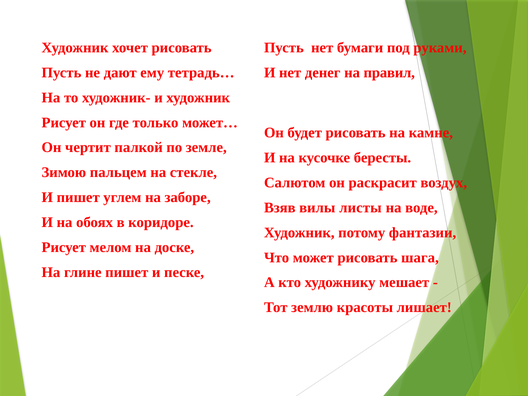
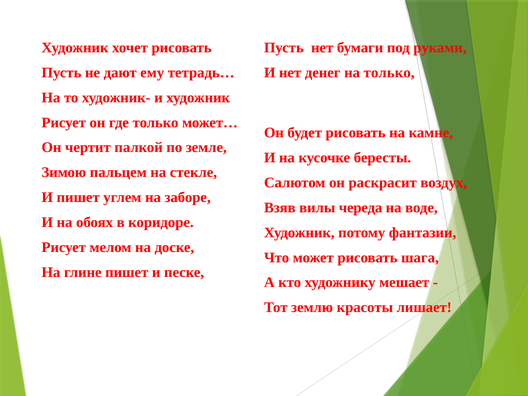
на правил: правил -> только (389, 73)
листы: листы -> череда (361, 208)
